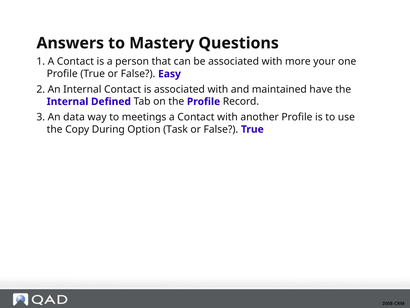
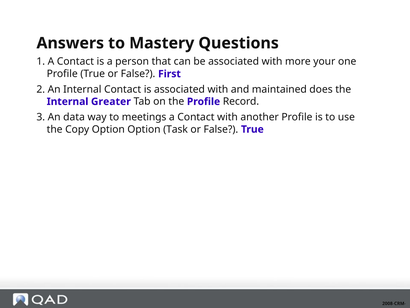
Easy: Easy -> First (169, 74)
have: have -> does (321, 89)
Defined: Defined -> Greater (111, 101)
Copy During: During -> Option (108, 129)
